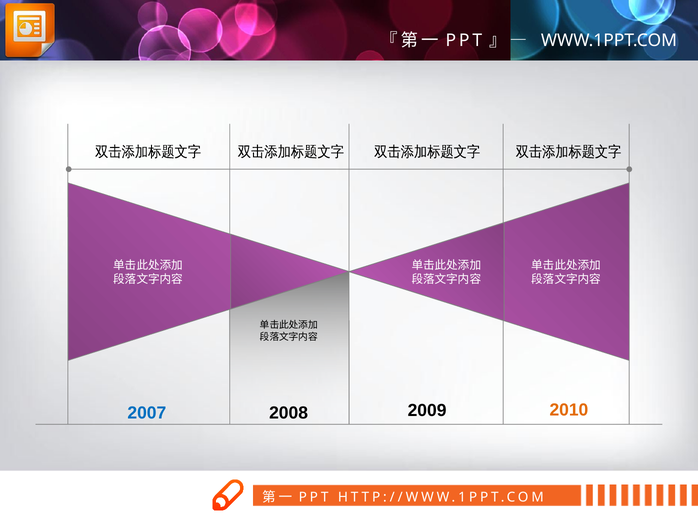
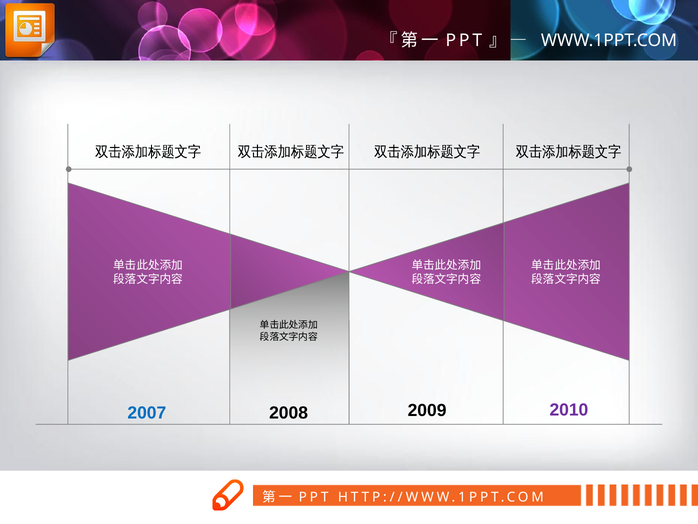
2010 colour: orange -> purple (569, 409)
